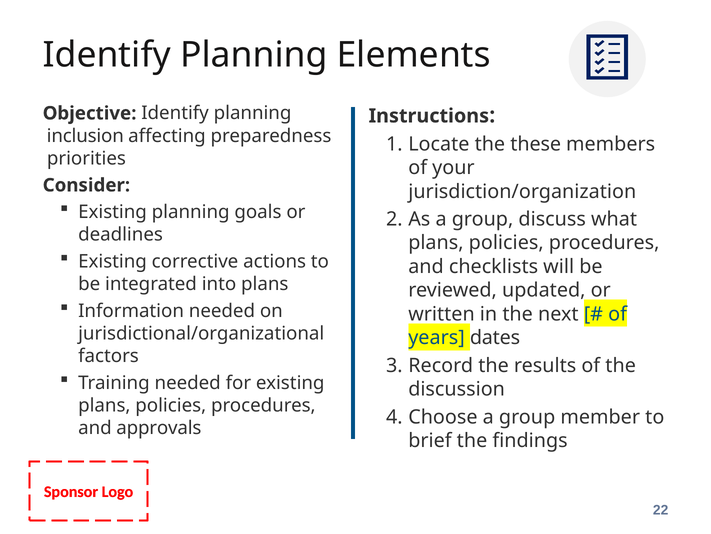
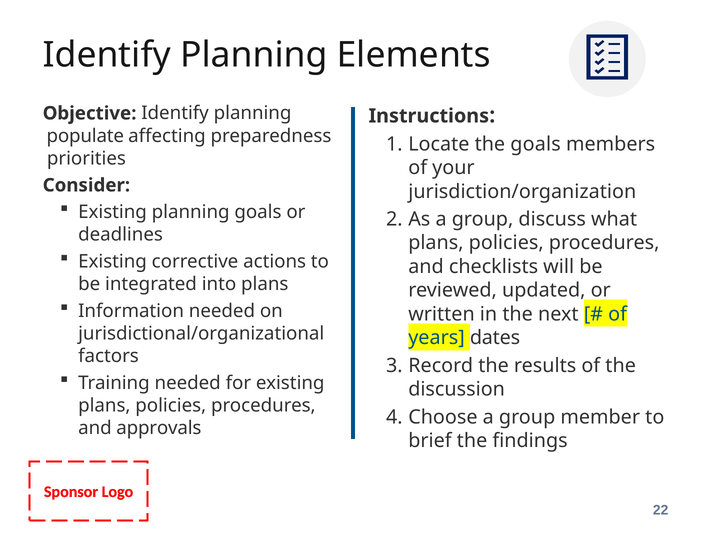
inclusion: inclusion -> populate (85, 136)
the these: these -> goals (536, 144)
